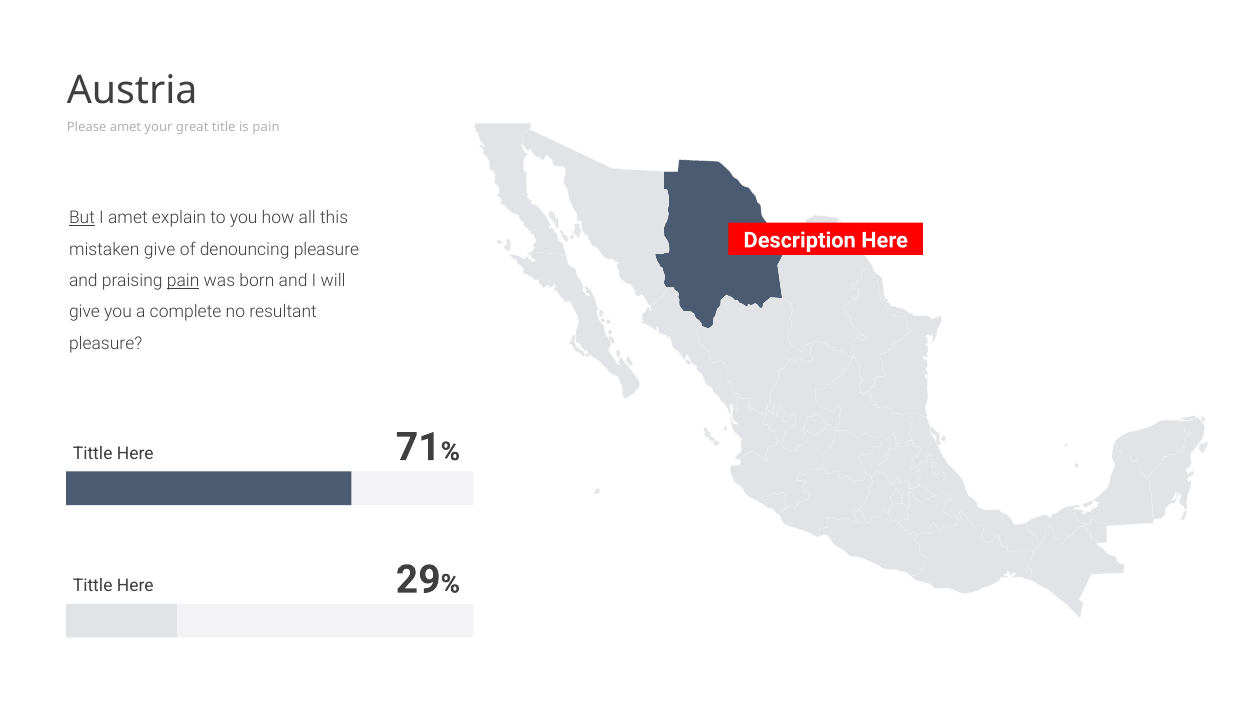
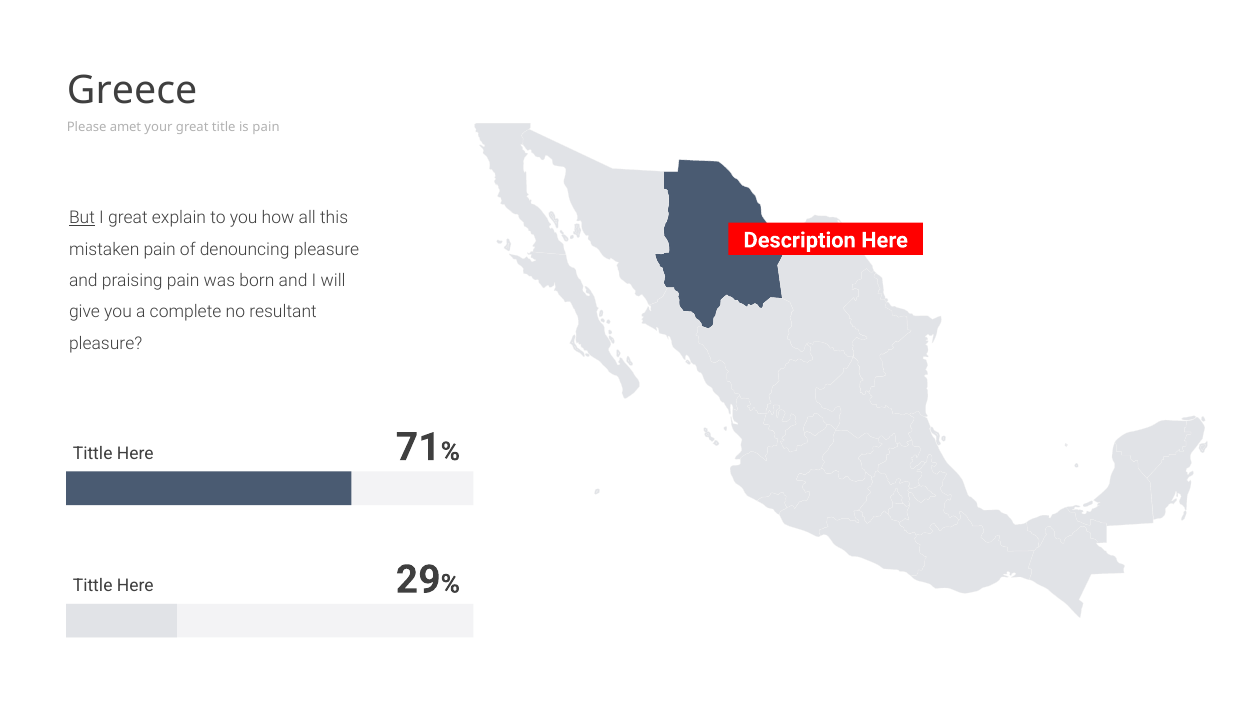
Austria: Austria -> Greece (132, 91)
I amet: amet -> great (128, 218)
mistaken give: give -> pain (160, 249)
pain underline: present -> none (183, 281)
